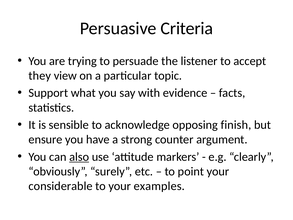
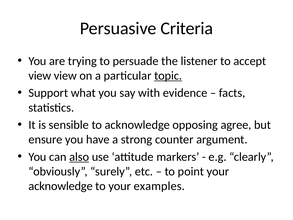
they: they -> view (40, 76)
topic underline: none -> present (168, 76)
finish: finish -> agree (236, 125)
considerable: considerable -> acknowledge (61, 186)
